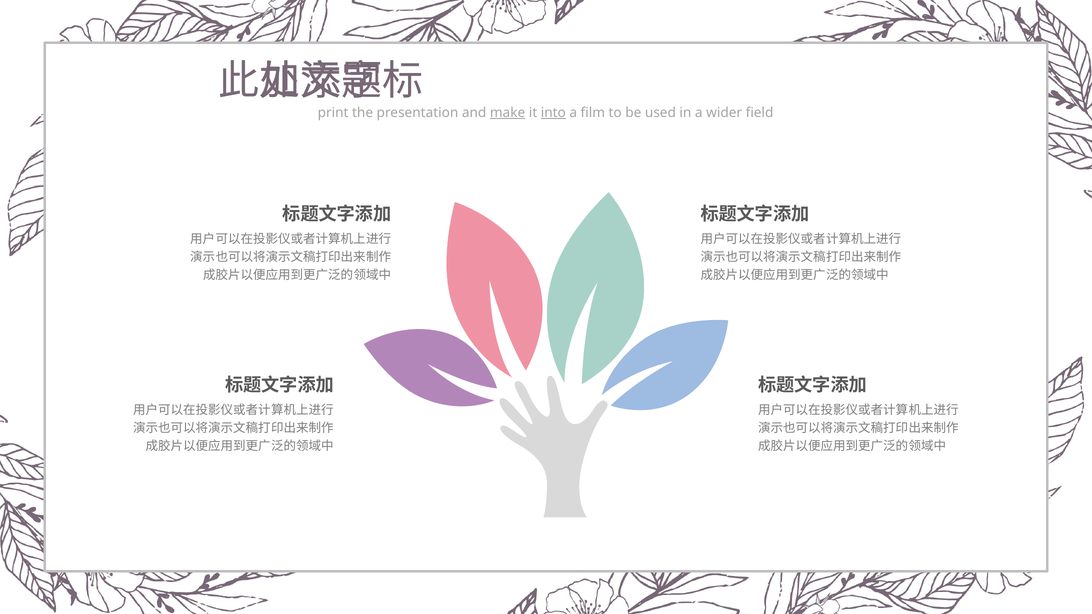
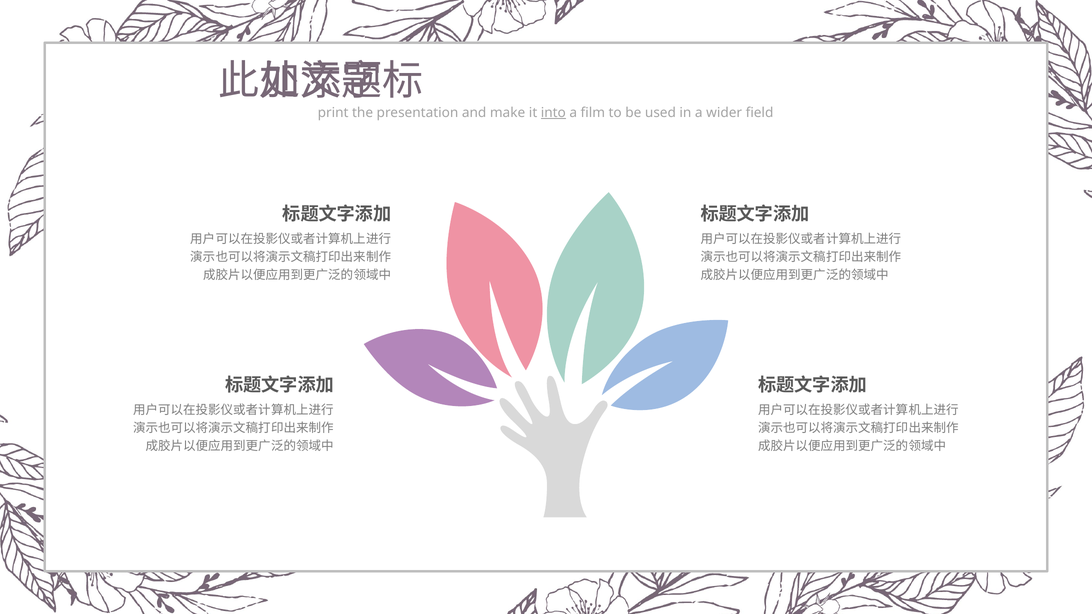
make underline: present -> none (508, 113)
